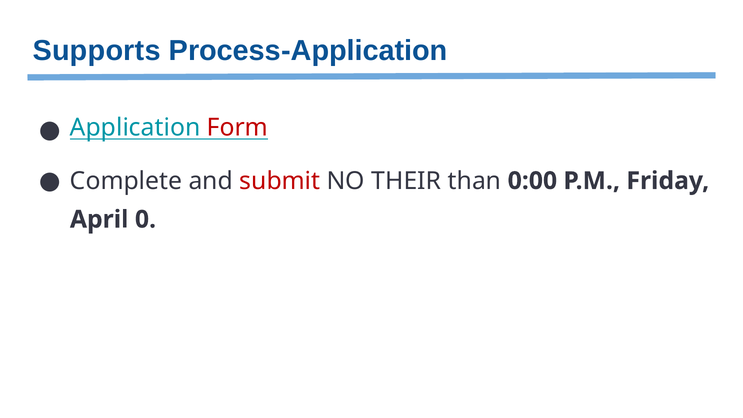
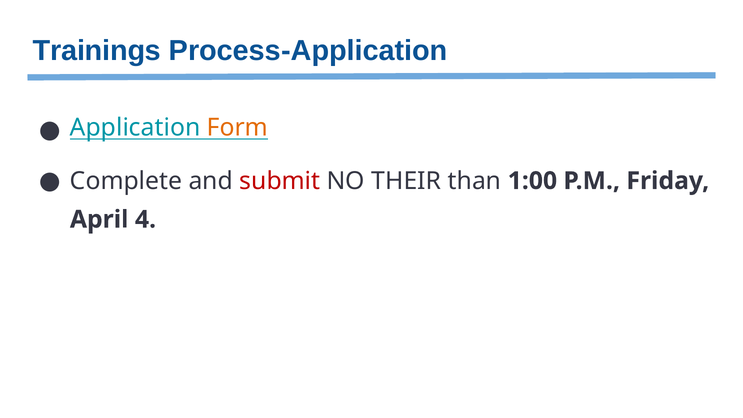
Supports: Supports -> Trainings (97, 51)
Form colour: red -> orange (237, 128)
0:00: 0:00 -> 1:00 (532, 181)
0: 0 -> 4 (145, 219)
